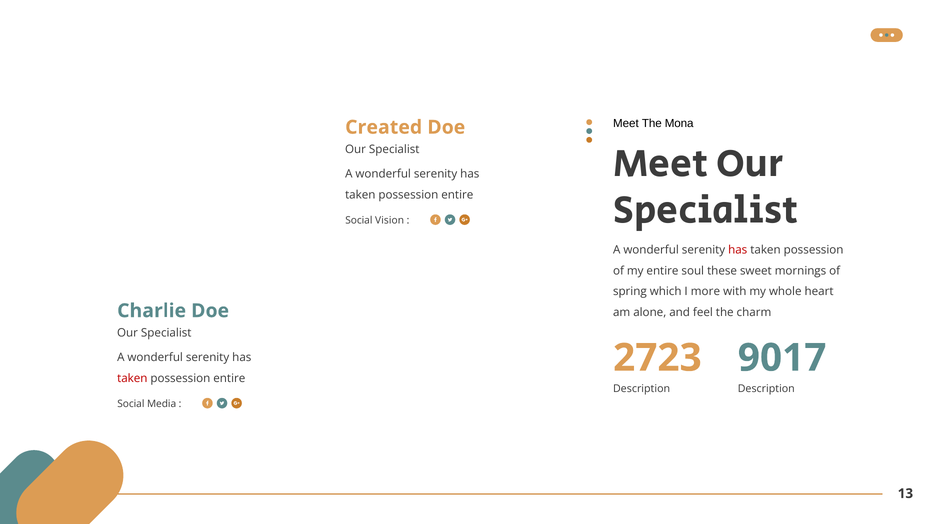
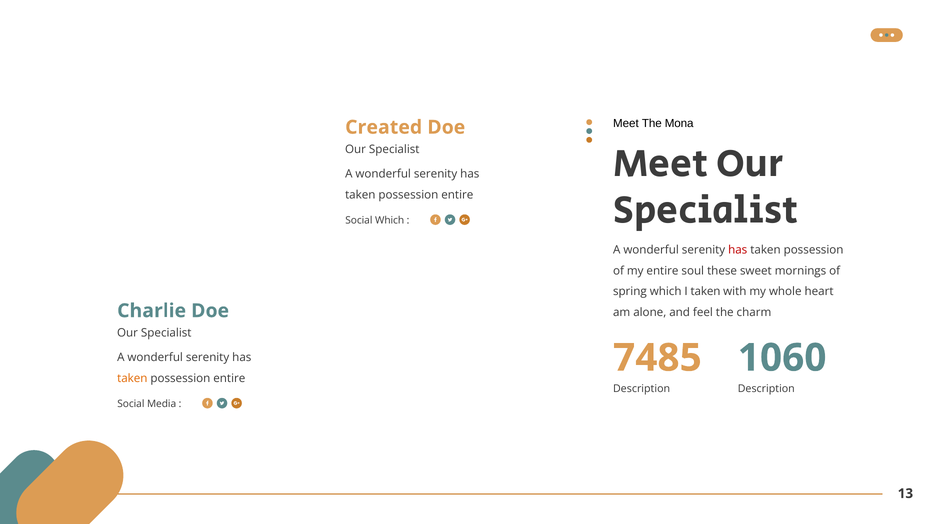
Social Vision: Vision -> Which (390, 220)
I more: more -> taken (706, 291)
2723: 2723 -> 7485 (657, 358)
9017: 9017 -> 1060 (782, 358)
taken colour: red -> orange (132, 378)
